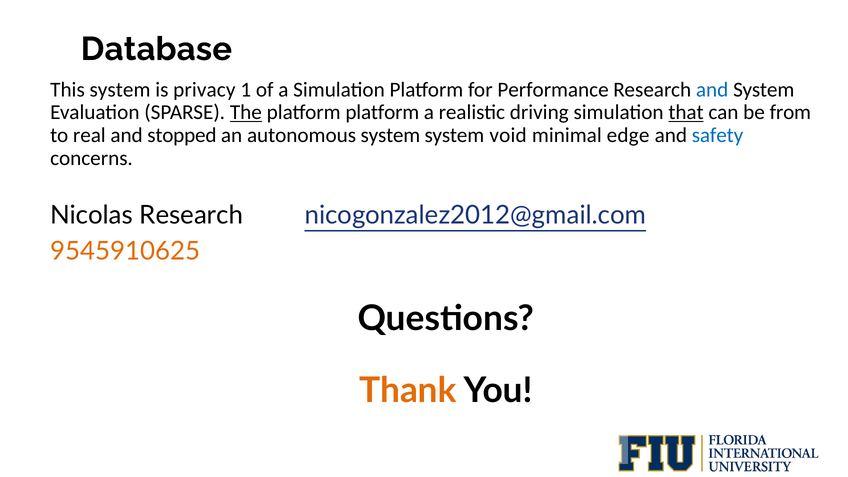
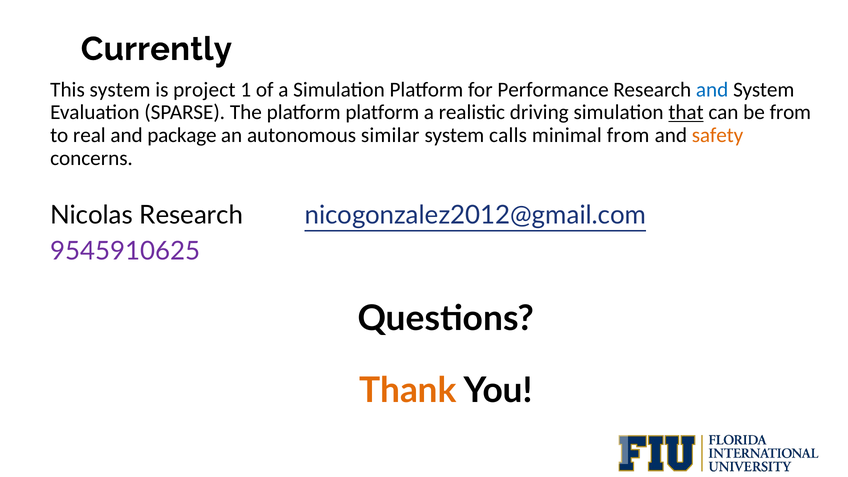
Database: Database -> Currently (156, 49)
privacy: privacy -> project (204, 90)
The underline: present -> none (246, 112)
stopped: stopped -> package (182, 135)
autonomous system: system -> similar (390, 135)
void: void -> calls (508, 135)
minimal edge: edge -> from (628, 135)
safety colour: blue -> orange (718, 135)
9545910625 colour: orange -> purple (125, 251)
